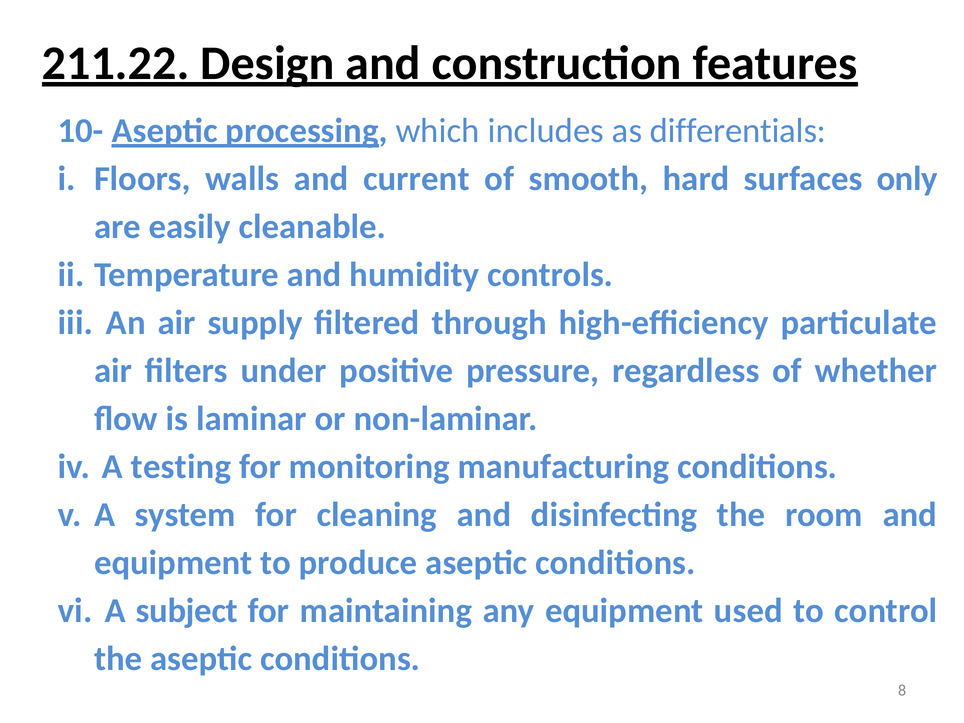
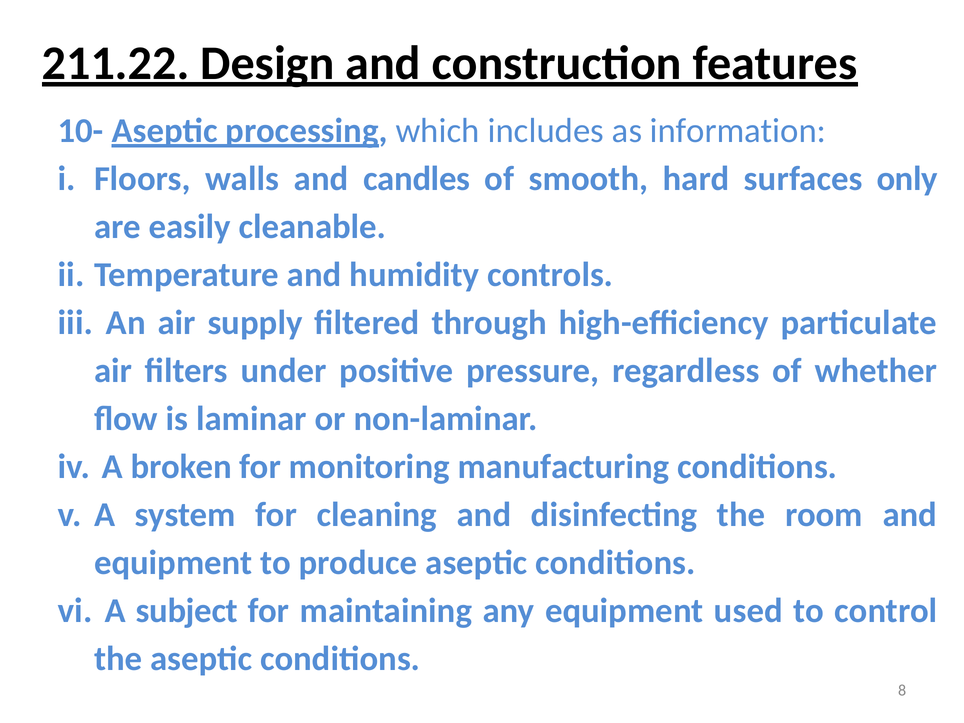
differentials: differentials -> information (738, 131)
current: current -> candles (417, 179)
testing: testing -> broken (181, 467)
